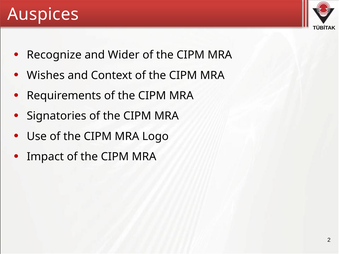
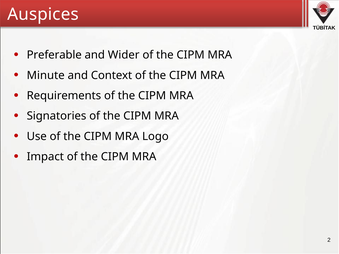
Recognize: Recognize -> Preferable (54, 55)
Wishes: Wishes -> Minute (46, 75)
